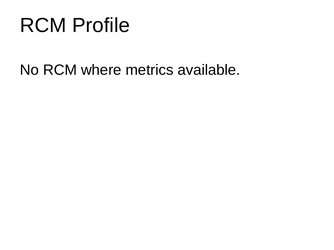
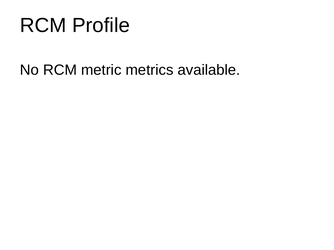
where: where -> metric (101, 70)
